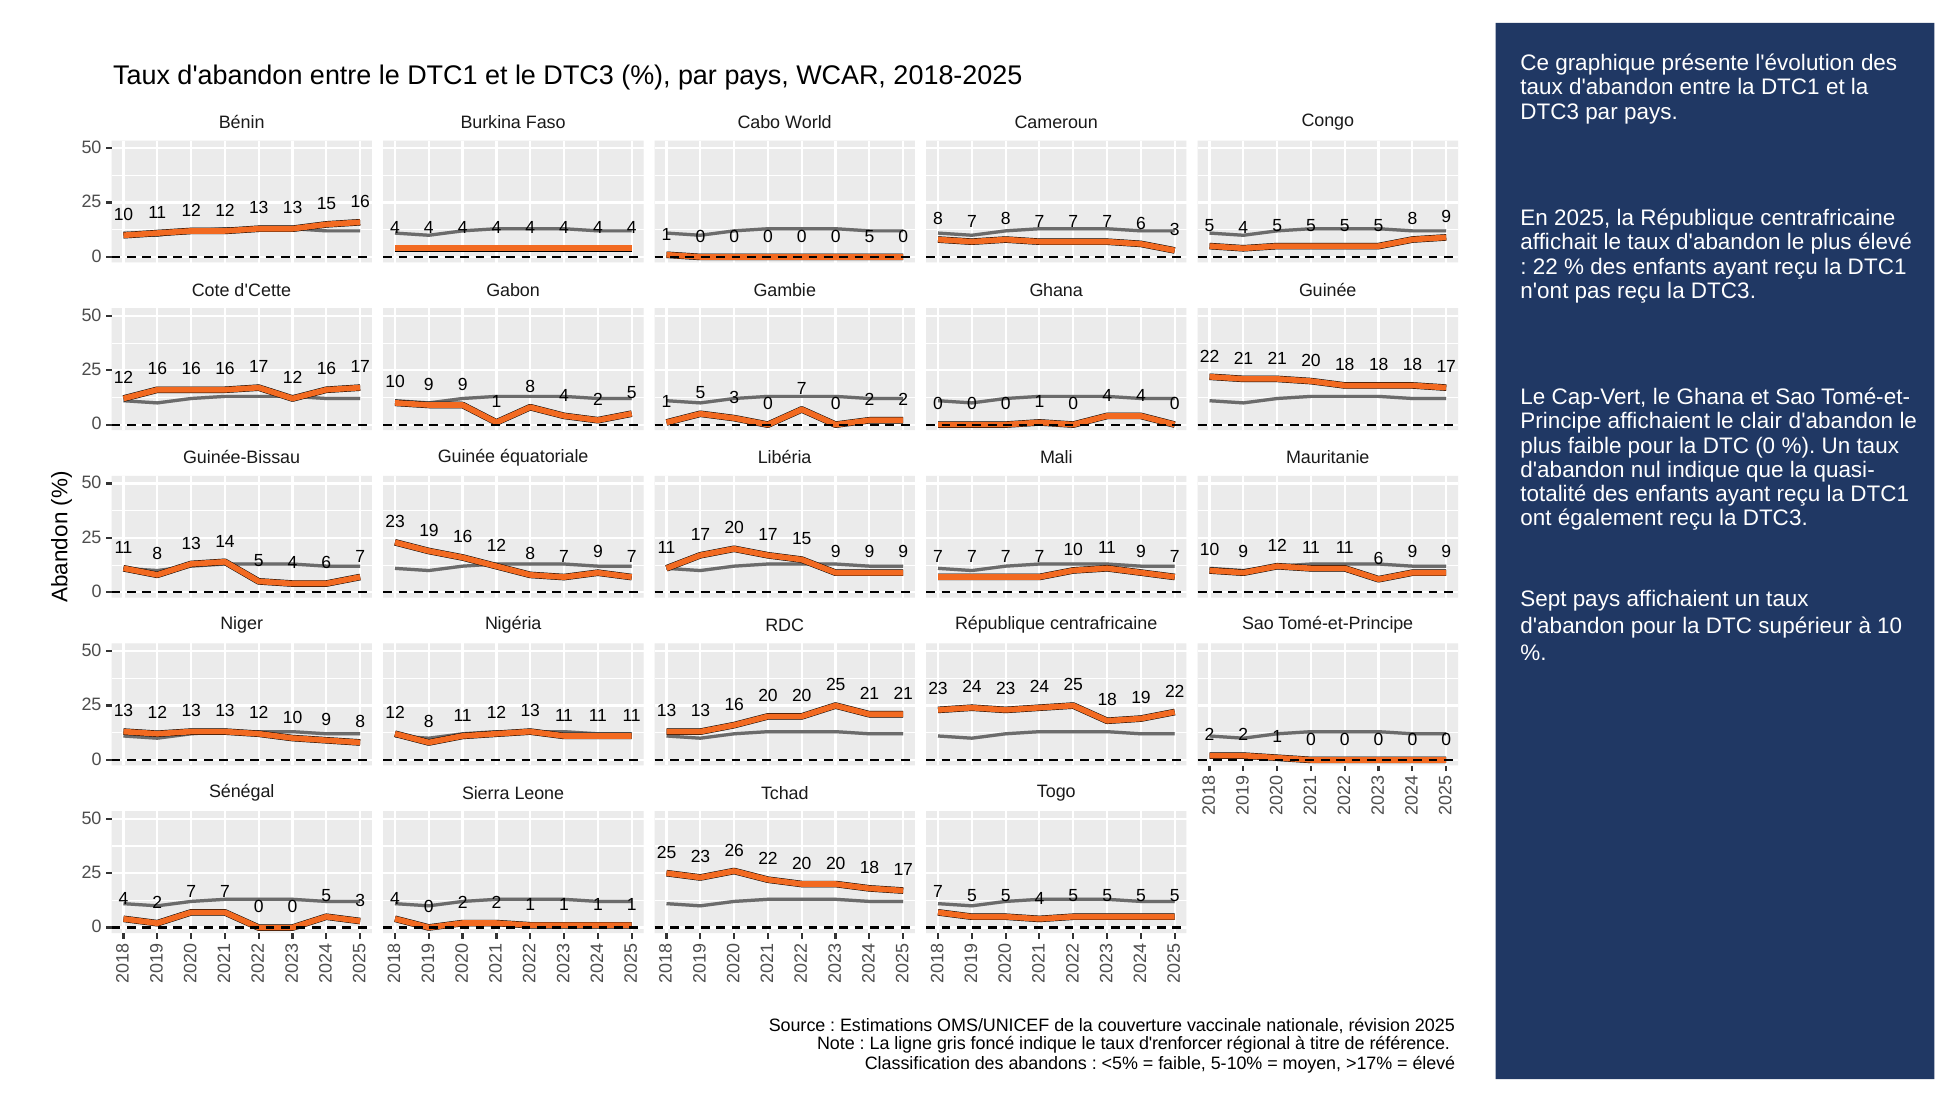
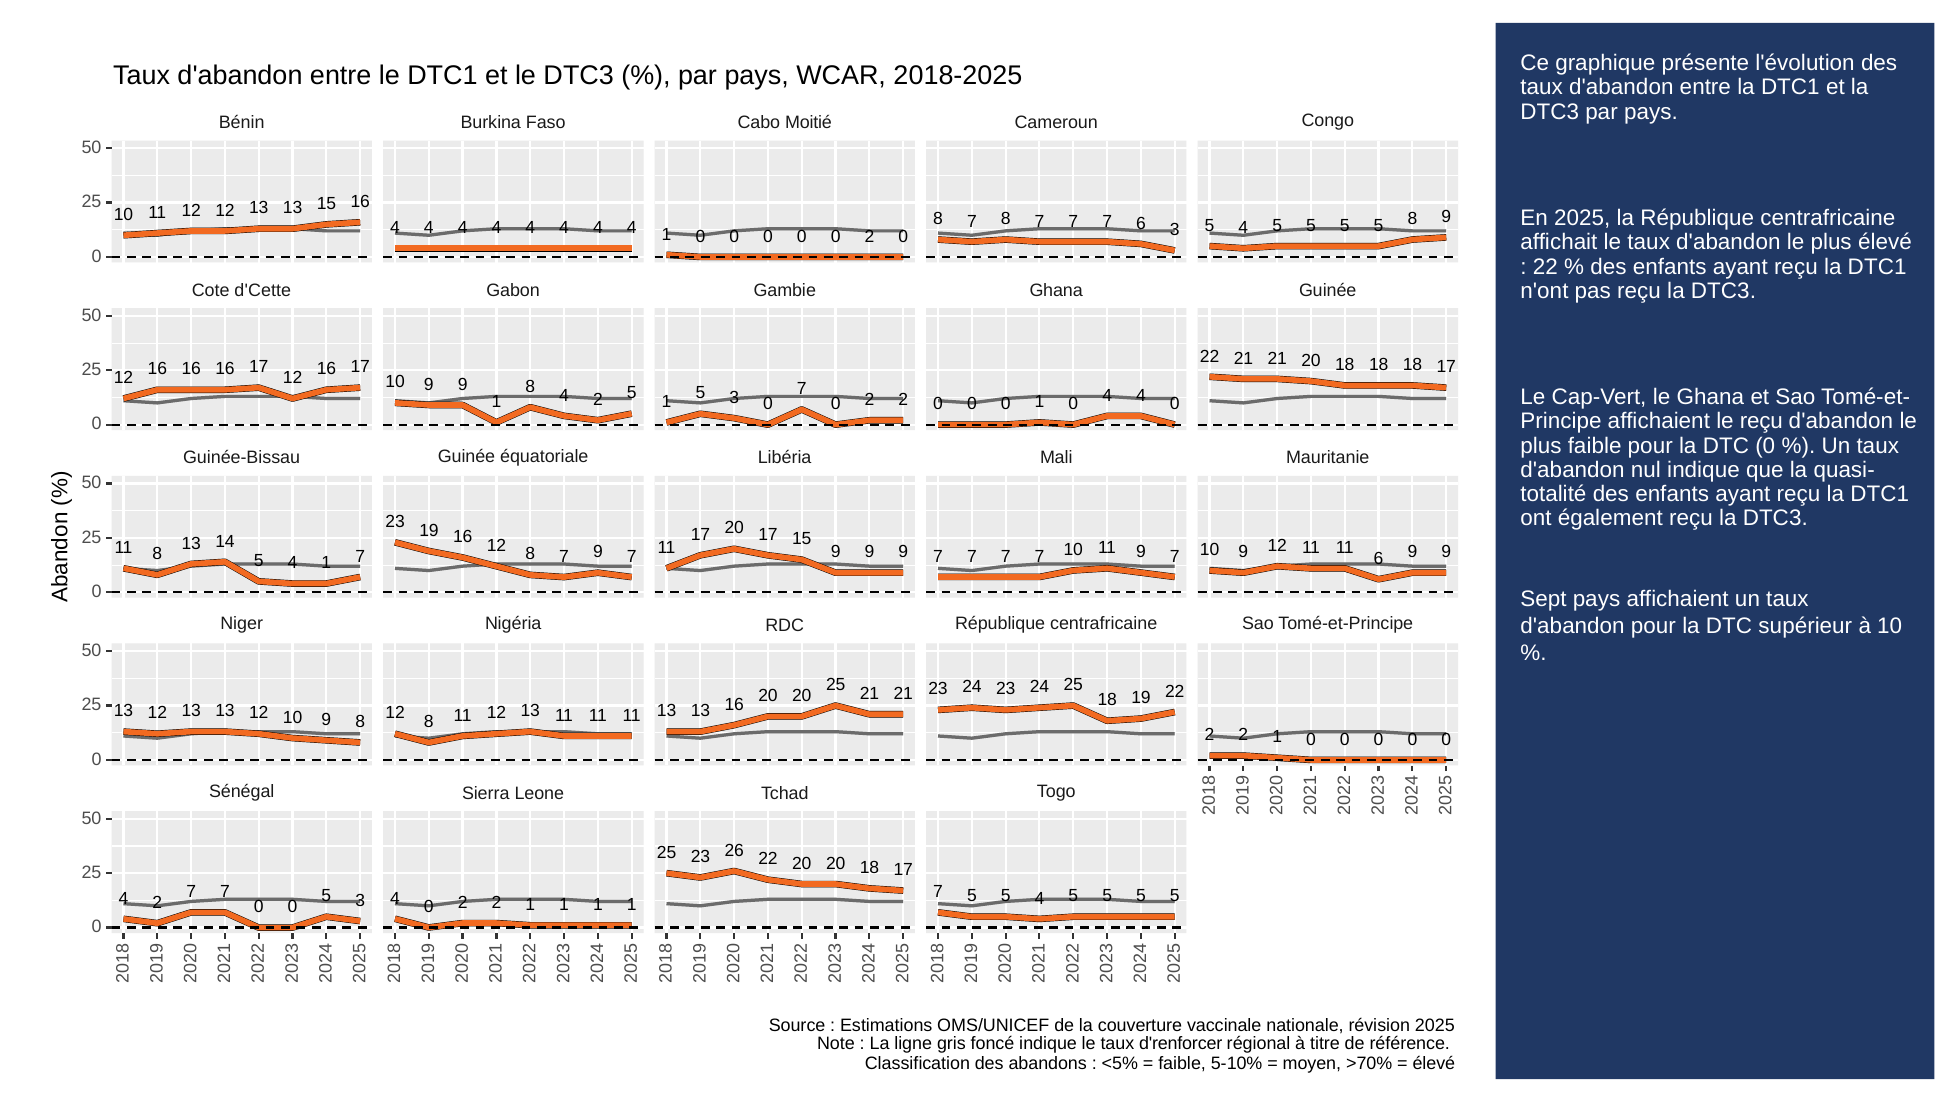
World: World -> Moitié (808, 123)
0 0 0 5: 5 -> 2 (869, 236)
le clair: clair -> reçu (1761, 421)
4 6: 6 -> 1 (326, 563)
>17%: >17% -> >70% (1369, 1063)
